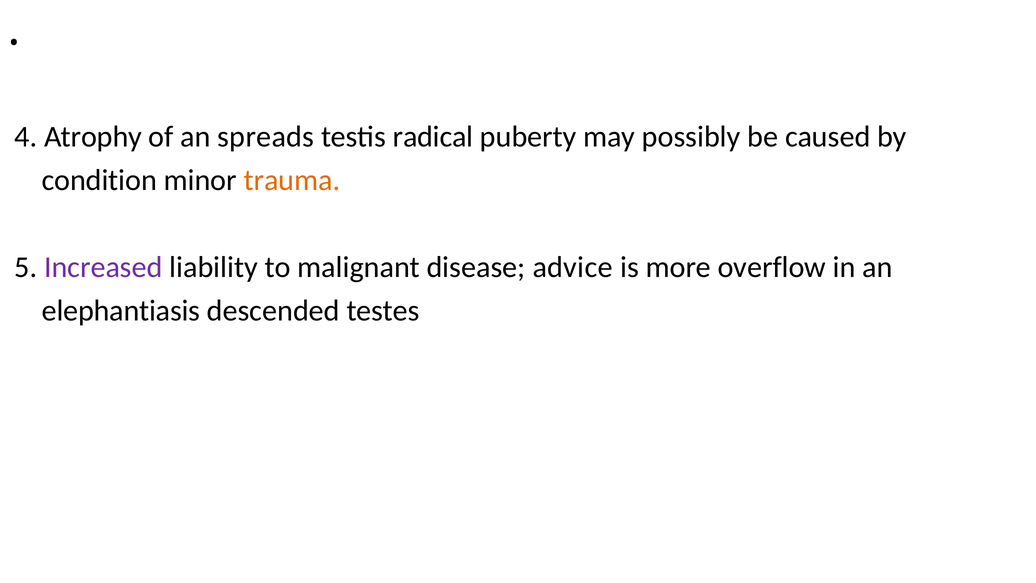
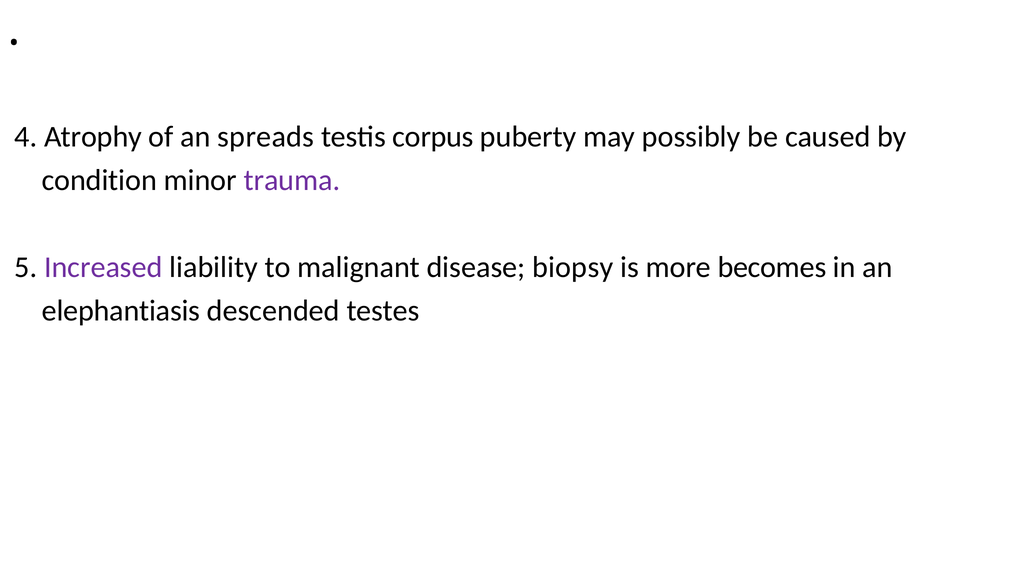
radical: radical -> corpus (433, 137)
trauma colour: orange -> purple (292, 180)
advice: advice -> biopsy (573, 267)
overflow: overflow -> becomes (772, 267)
